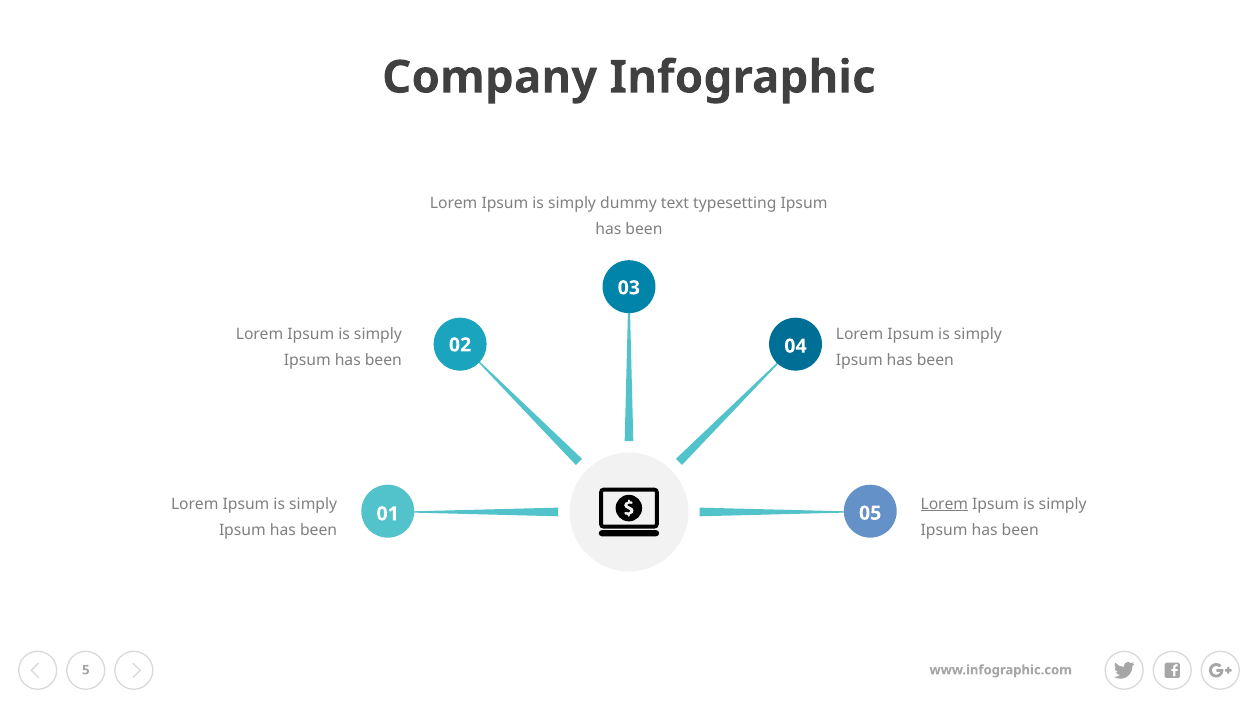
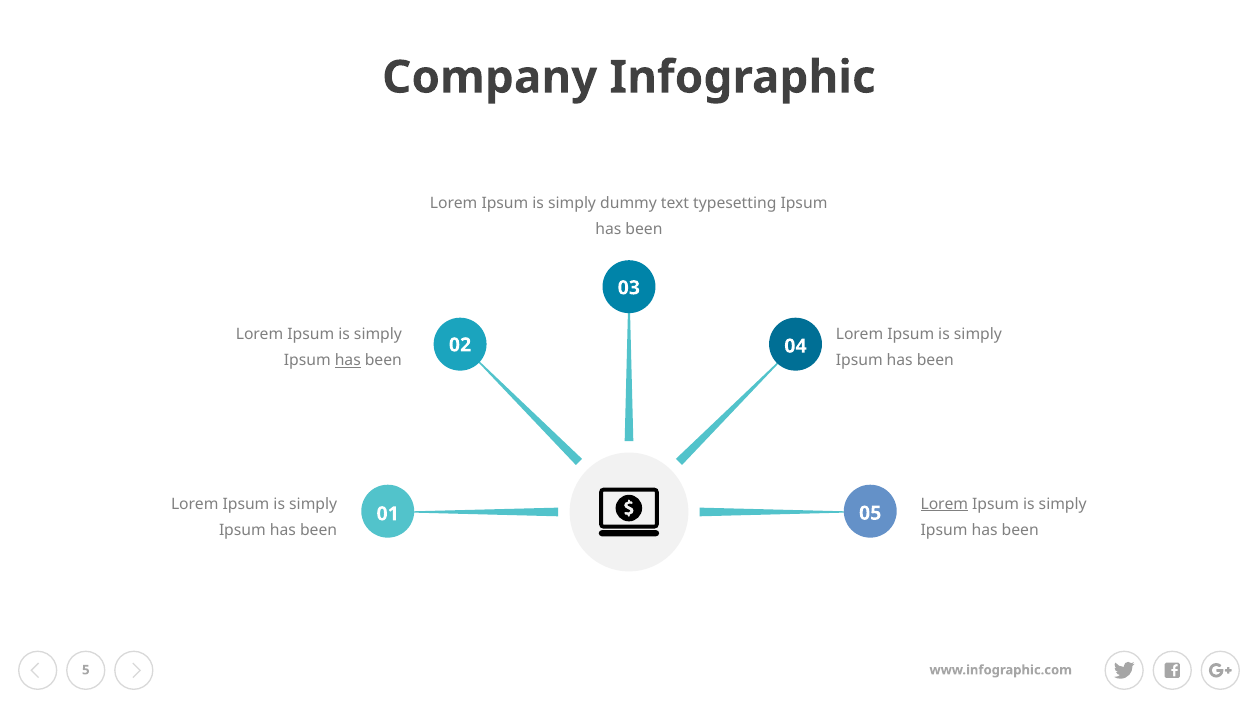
has underline: none -> present (348, 360)
